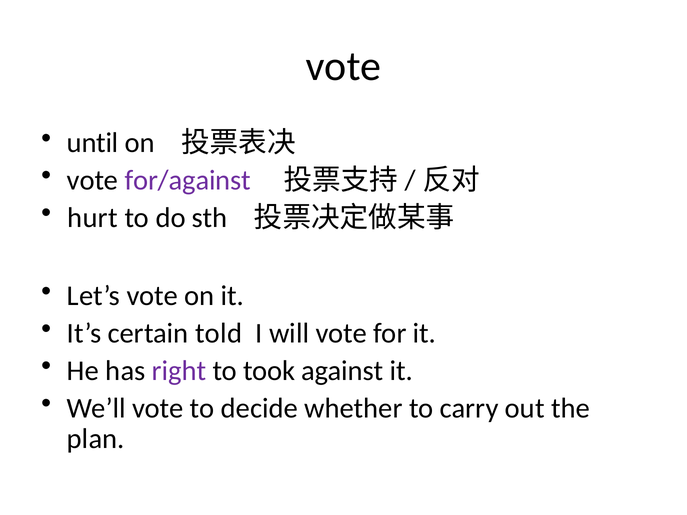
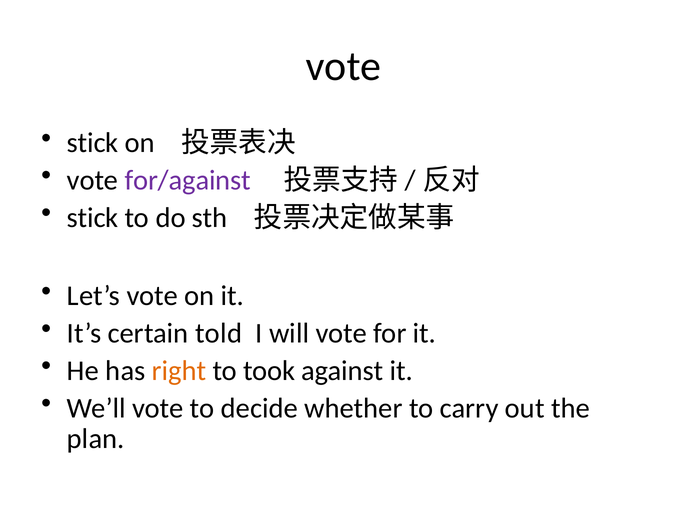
until: until -> stick (93, 143)
hurt: hurt -> stick (93, 218)
right colour: purple -> orange (179, 371)
